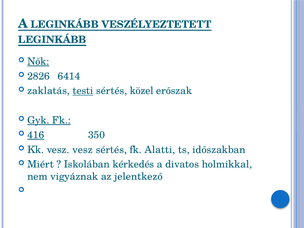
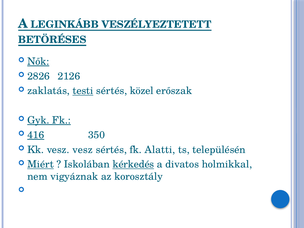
LEGINKÁBB: LEGINKÁBB -> BETÖRÉSES (52, 40)
6414: 6414 -> 2126 (69, 76)
időszakban: időszakban -> településén (219, 150)
Miért underline: none -> present (41, 164)
kérkedés underline: none -> present (133, 164)
jelentkező: jelentkező -> korosztály (139, 177)
